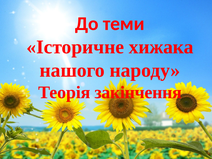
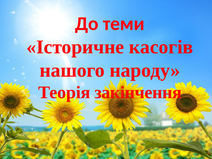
хижака: хижака -> касогів (161, 47)
